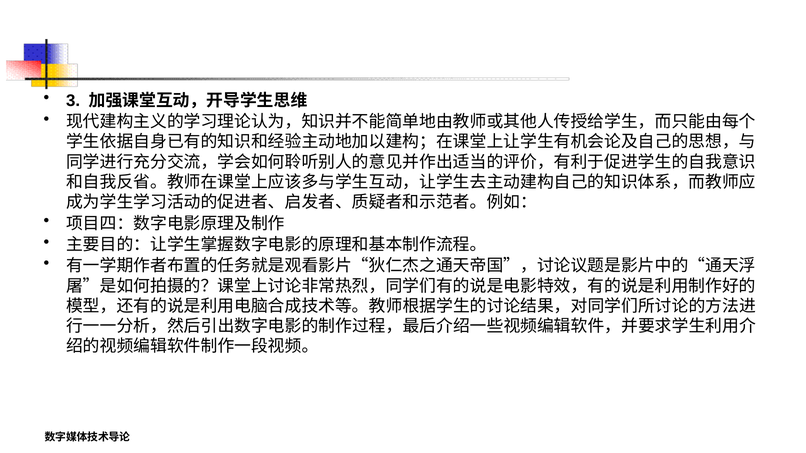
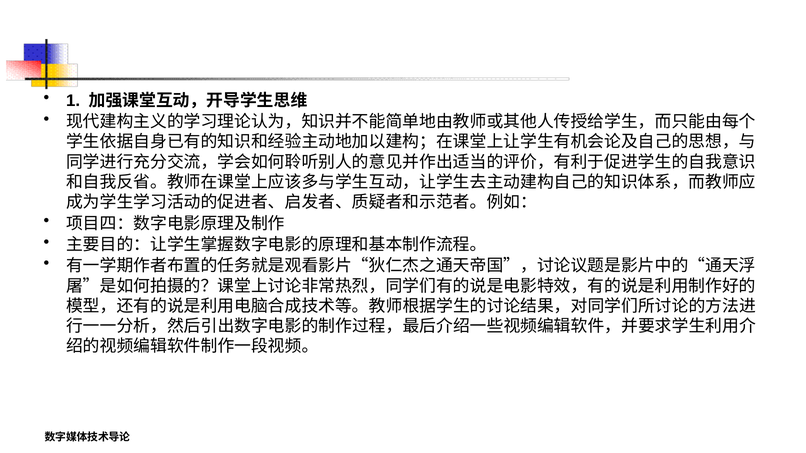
3: 3 -> 1 (73, 101)
